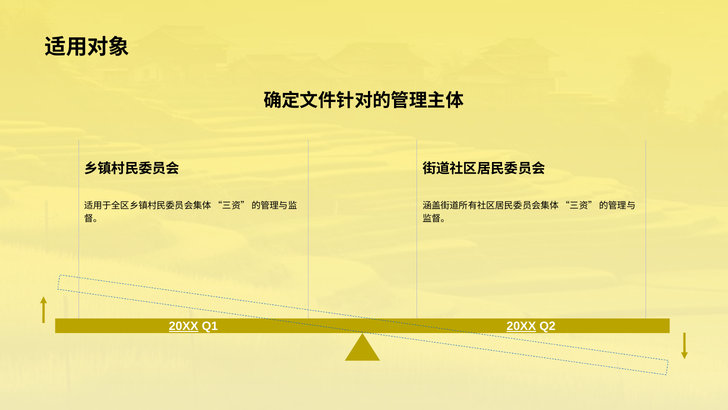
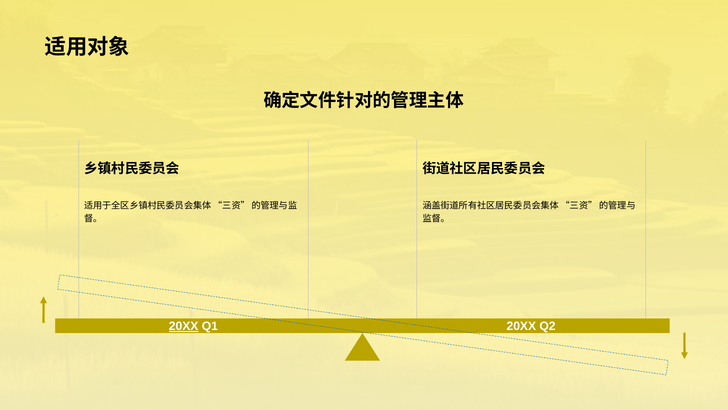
20XX underline: present -> none (521, 326)
